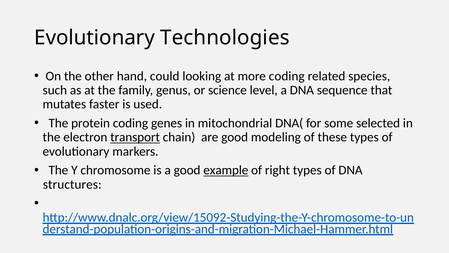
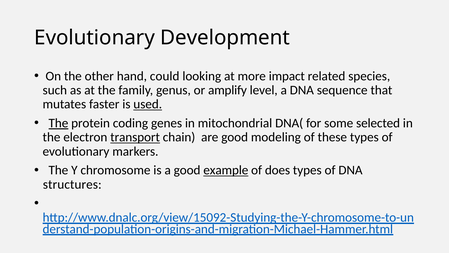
Technologies: Technologies -> Development (225, 38)
more coding: coding -> impact (287, 76)
science: science -> amplify (227, 90)
used underline: none -> present (148, 104)
The underline: none -> present (58, 123)
right: right -> does (278, 170)
